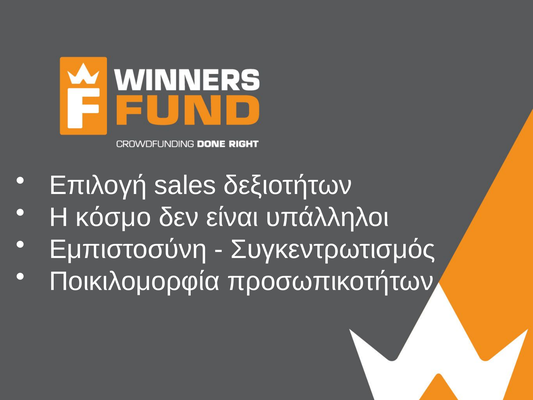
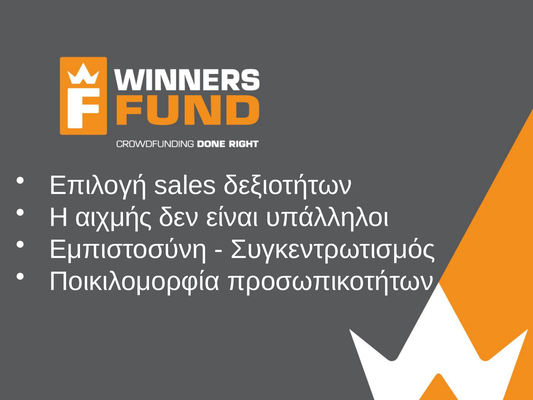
κόσμο: κόσμο -> αιχμής (114, 217)
